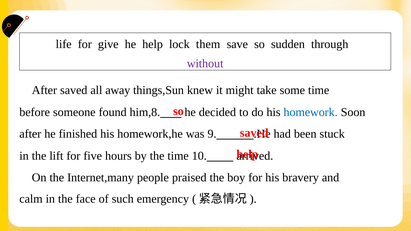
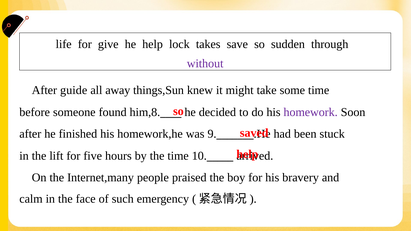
them: them -> takes (208, 44)
After saved: saved -> guide (74, 90)
homework colour: blue -> purple (311, 112)
